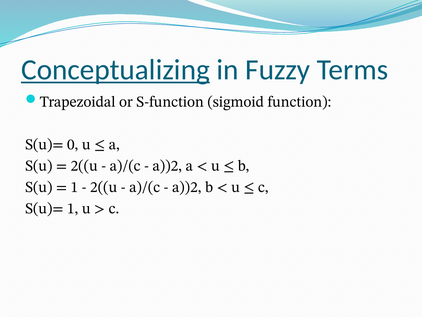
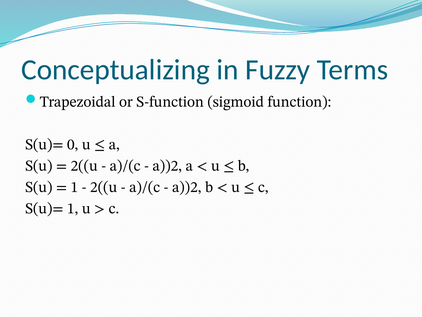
Conceptualizing underline: present -> none (115, 70)
